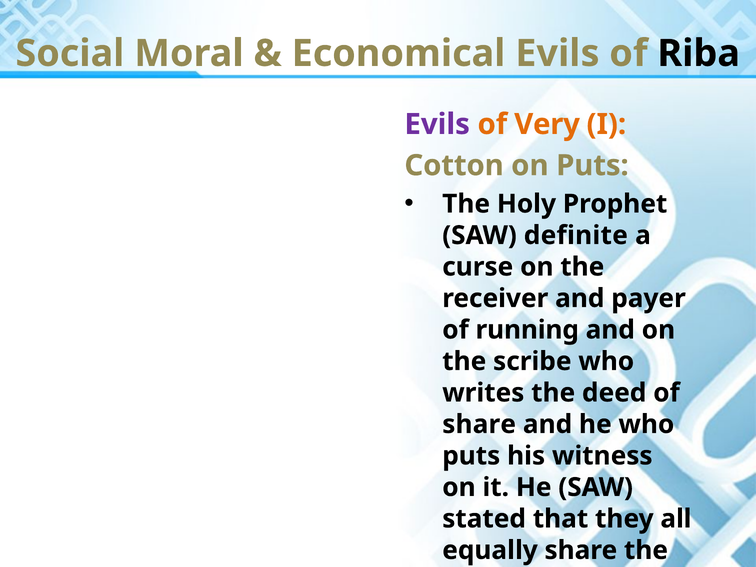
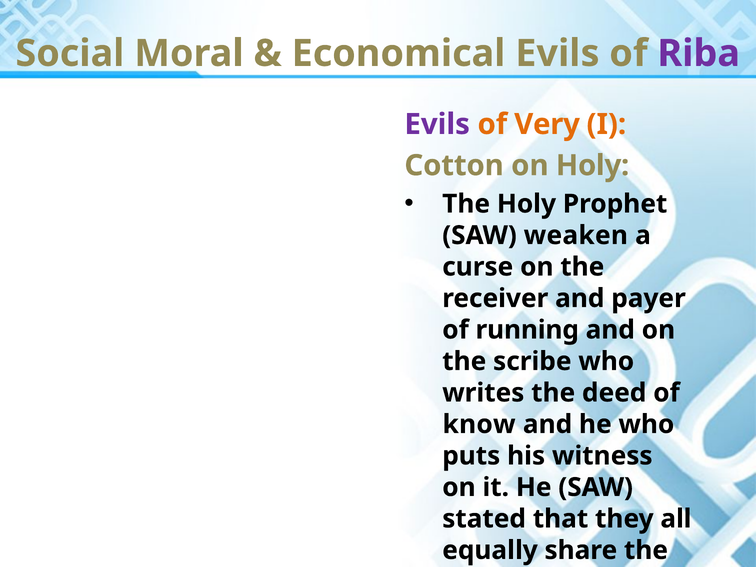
Riba colour: black -> purple (699, 53)
on Puts: Puts -> Holy (593, 165)
definite: definite -> weaken (576, 235)
share: share -> know (479, 424)
